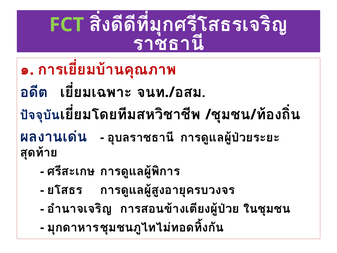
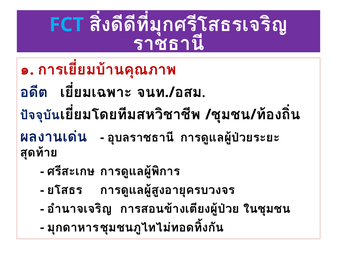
FCT colour: light green -> light blue (67, 25)
